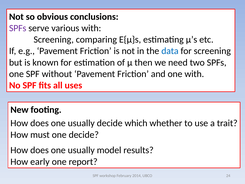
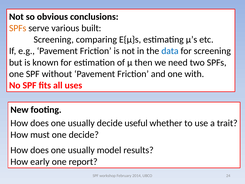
SPFs colour: purple -> orange (18, 28)
various with: with -> built (91, 28)
which: which -> useful (136, 123)
